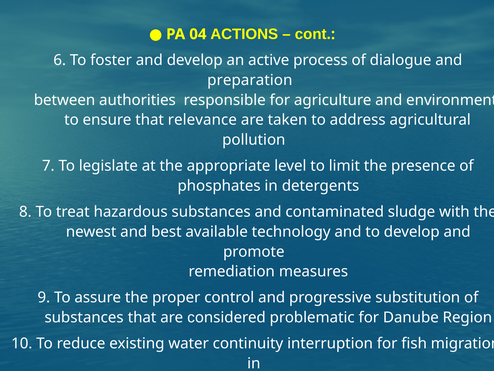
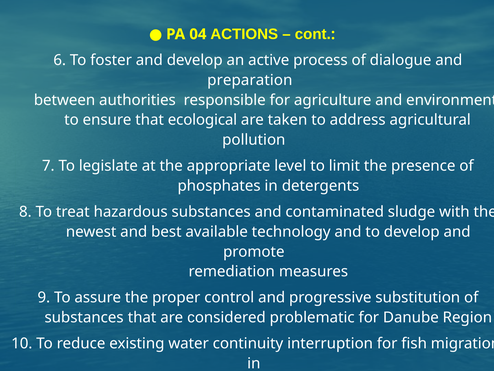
relevance: relevance -> ecological (202, 120)
